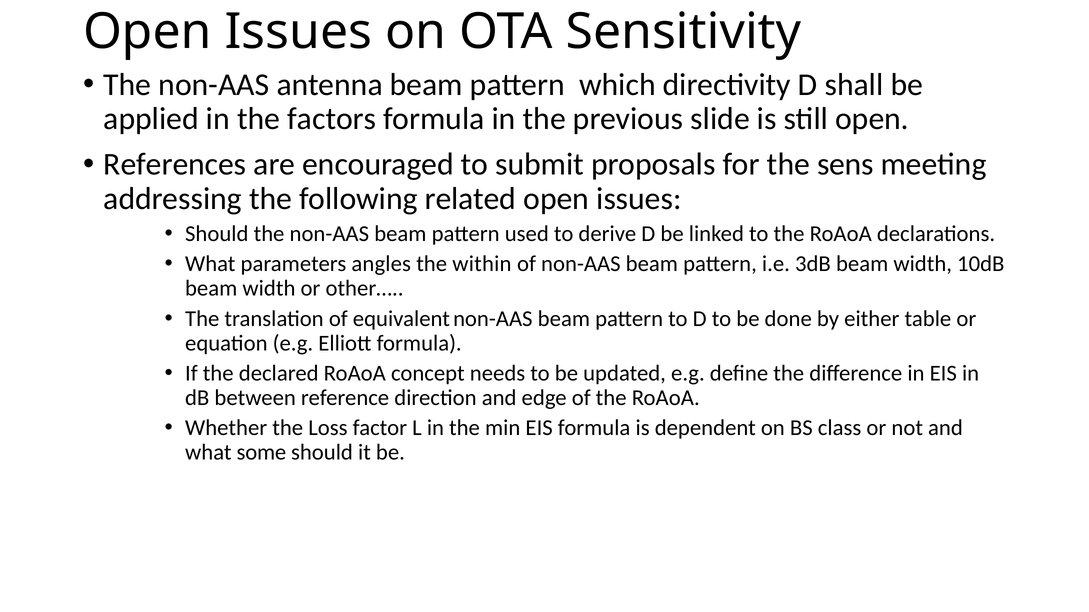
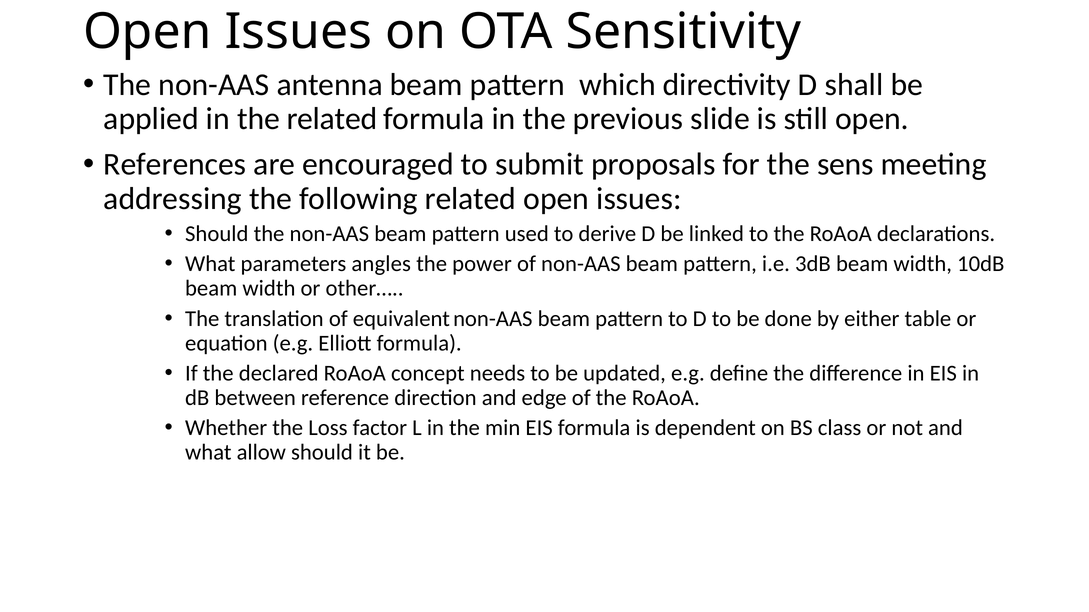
the factors: factors -> related (332, 119)
within: within -> power (482, 264)
some: some -> allow (261, 453)
